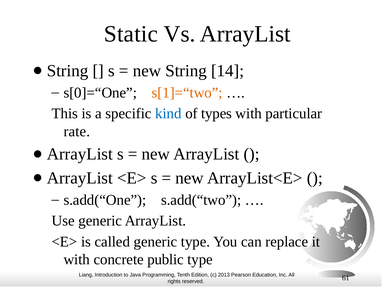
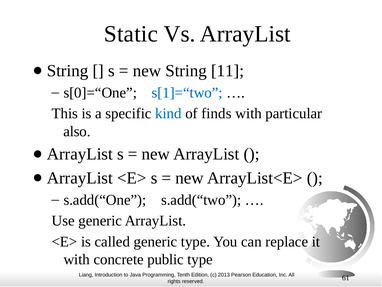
14: 14 -> 11 (228, 71)
s[1]=“two colour: orange -> blue (187, 93)
types: types -> finds (216, 113)
rate: rate -> also (77, 131)
